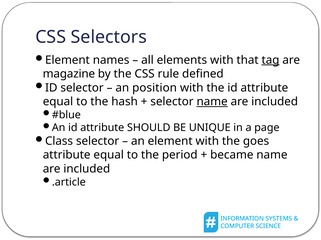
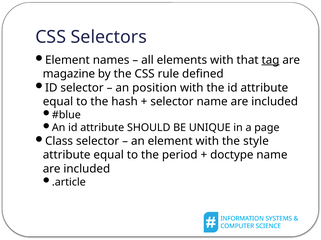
name underline: present -> none (212, 102)
goes: goes -> style (256, 141)
became: became -> doctype (232, 155)
